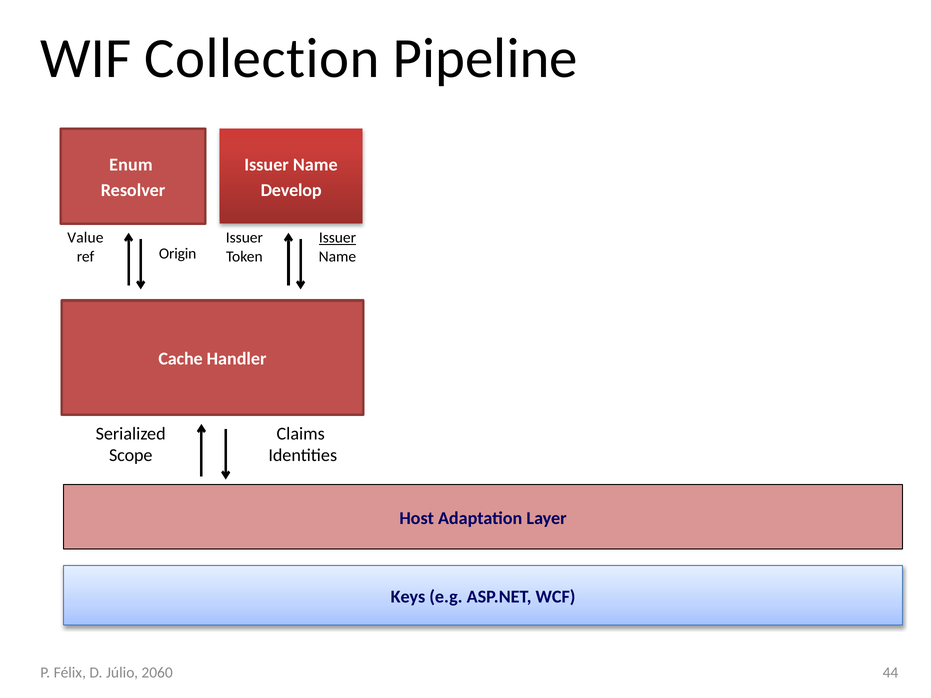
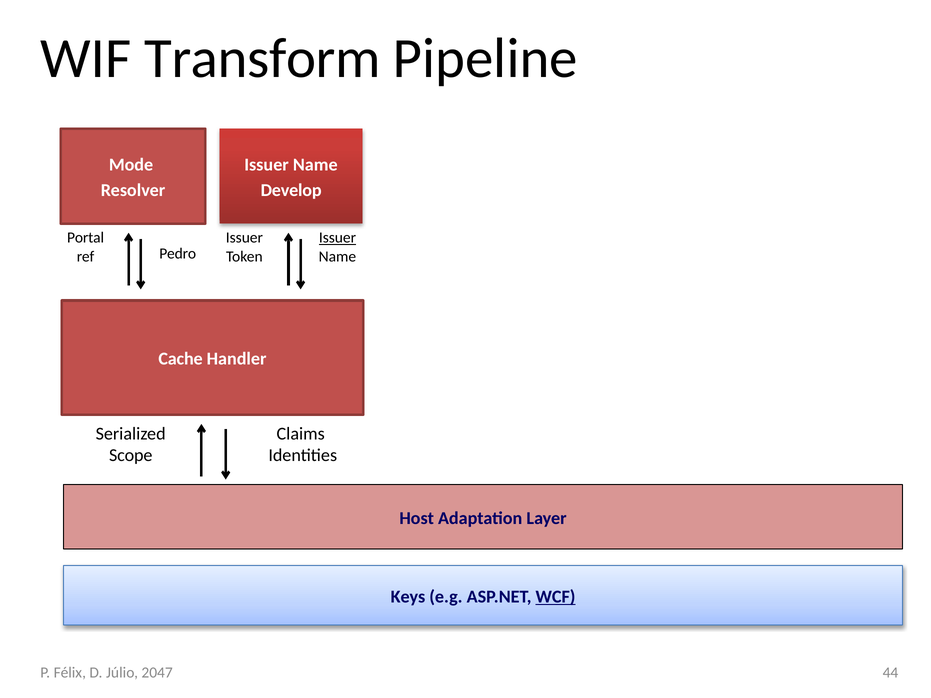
Collection: Collection -> Transform (262, 58)
Enum: Enum -> Mode (131, 165)
Value: Value -> Portal (86, 238)
Origin: Origin -> Pedro (178, 254)
WCF underline: none -> present (555, 597)
2060: 2060 -> 2047 (157, 673)
